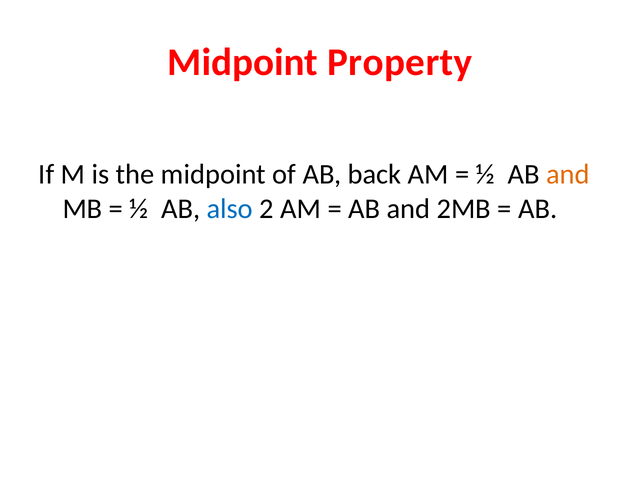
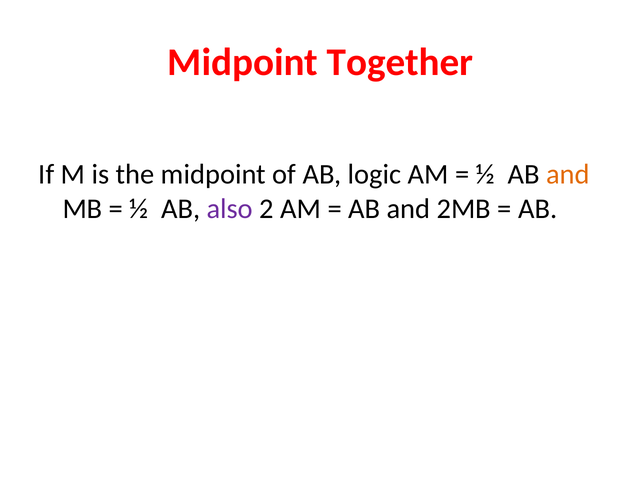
Property: Property -> Together (400, 62)
back: back -> logic (375, 174)
also colour: blue -> purple (230, 209)
